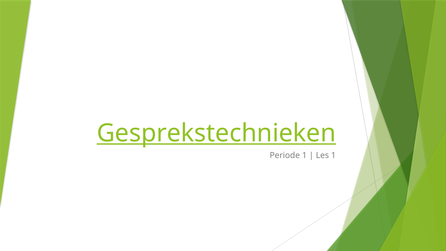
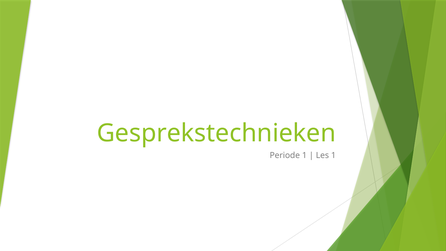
Gesprekstechnieken underline: present -> none (216, 133)
